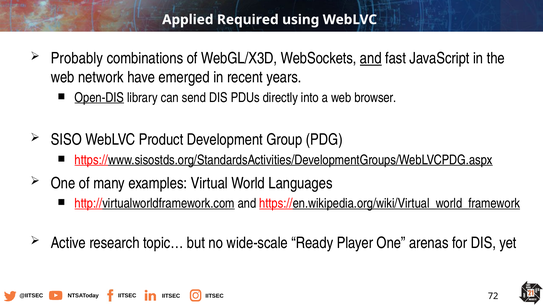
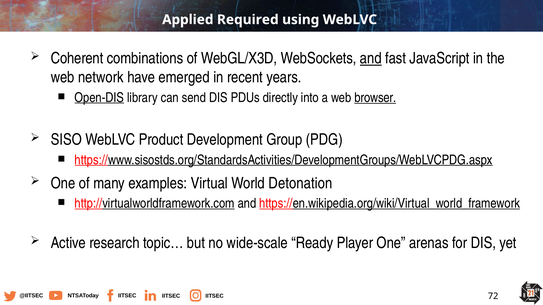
Probably: Probably -> Coherent (77, 58)
browser underline: none -> present (375, 98)
Languages: Languages -> Detonation (300, 183)
